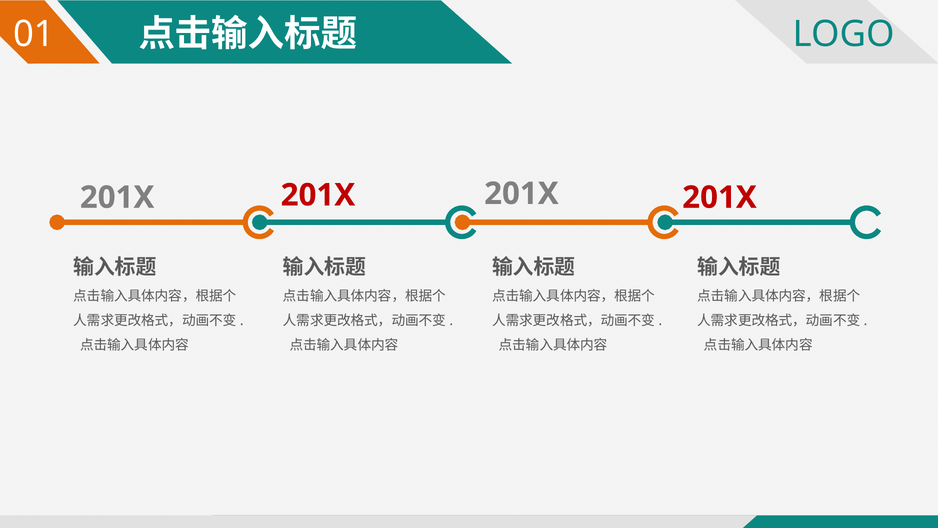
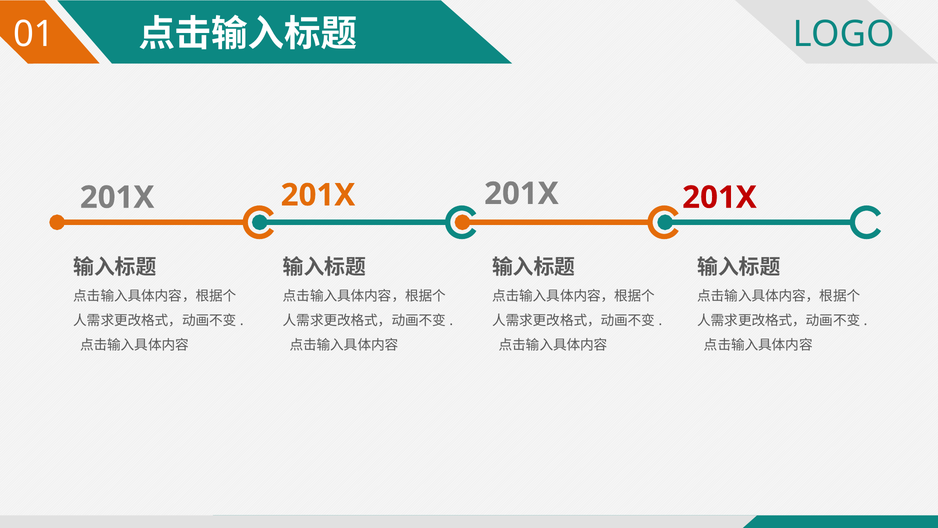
201X colour: red -> orange (318, 195)
